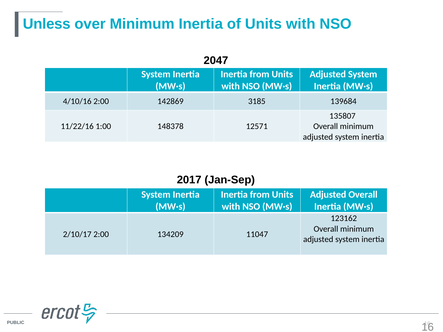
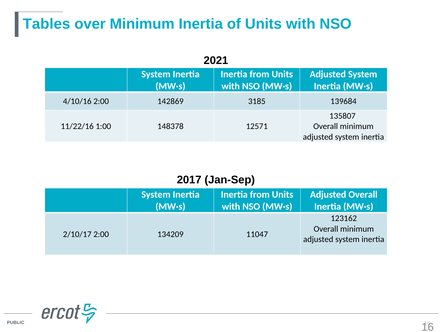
Unless: Unless -> Tables (47, 24)
2047: 2047 -> 2021 (216, 61)
